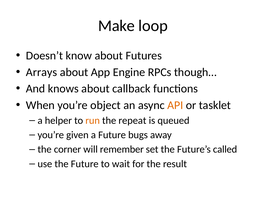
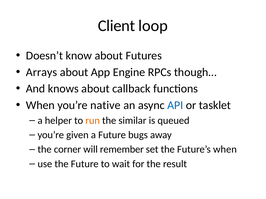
Make: Make -> Client (116, 26)
object: object -> native (105, 105)
API colour: orange -> blue (175, 105)
repeat: repeat -> similar (132, 121)
Future’s called: called -> when (225, 150)
